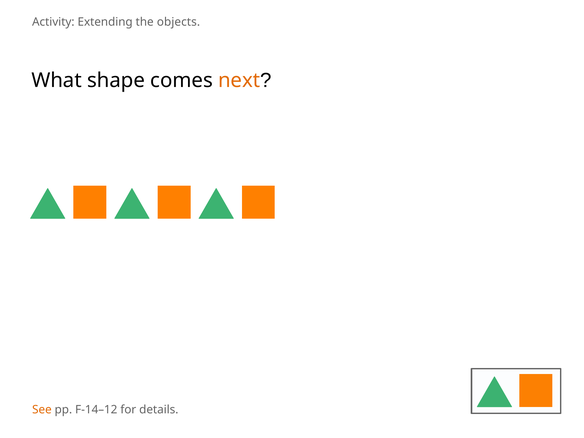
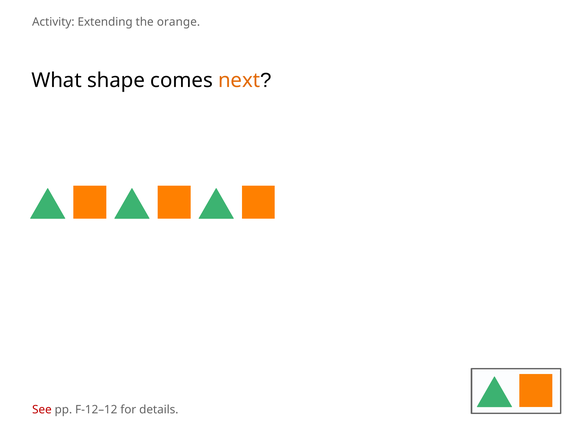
objects: objects -> orange (178, 22)
See colour: orange -> red (42, 410)
F-14–12: F-14–12 -> F-12–12 (96, 410)
